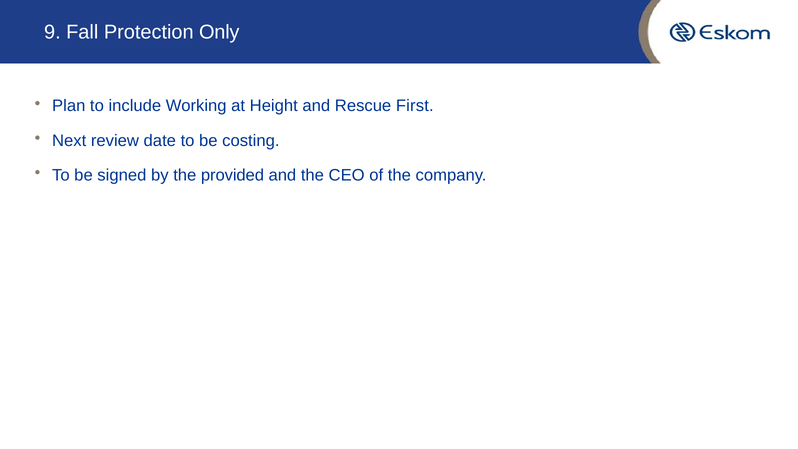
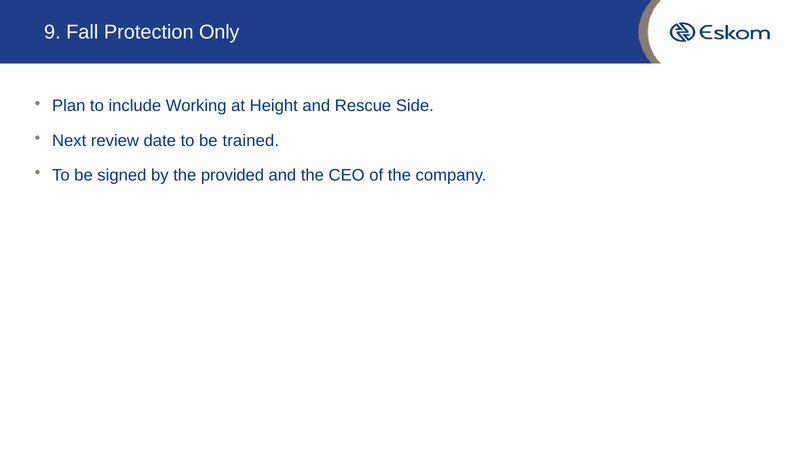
First: First -> Side (415, 106)
costing: costing -> trained (251, 141)
